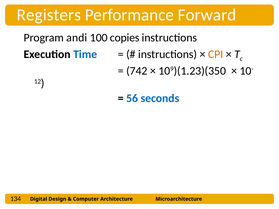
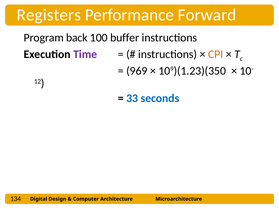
andi: andi -> back (77, 38)
copies: copies -> buffer (125, 38)
Time colour: blue -> purple (85, 54)
742: 742 -> 969 (137, 71)
56: 56 -> 33 (132, 98)
